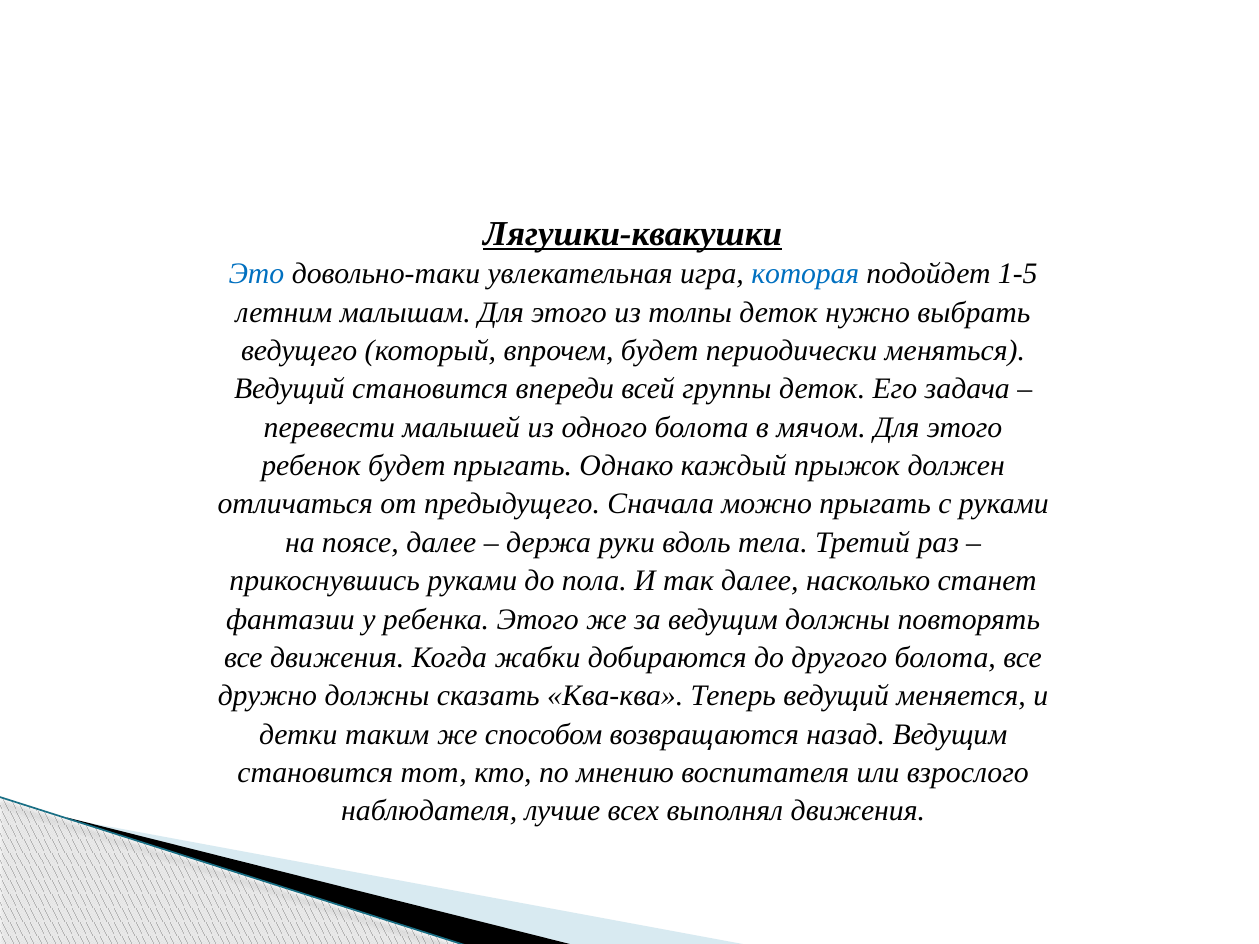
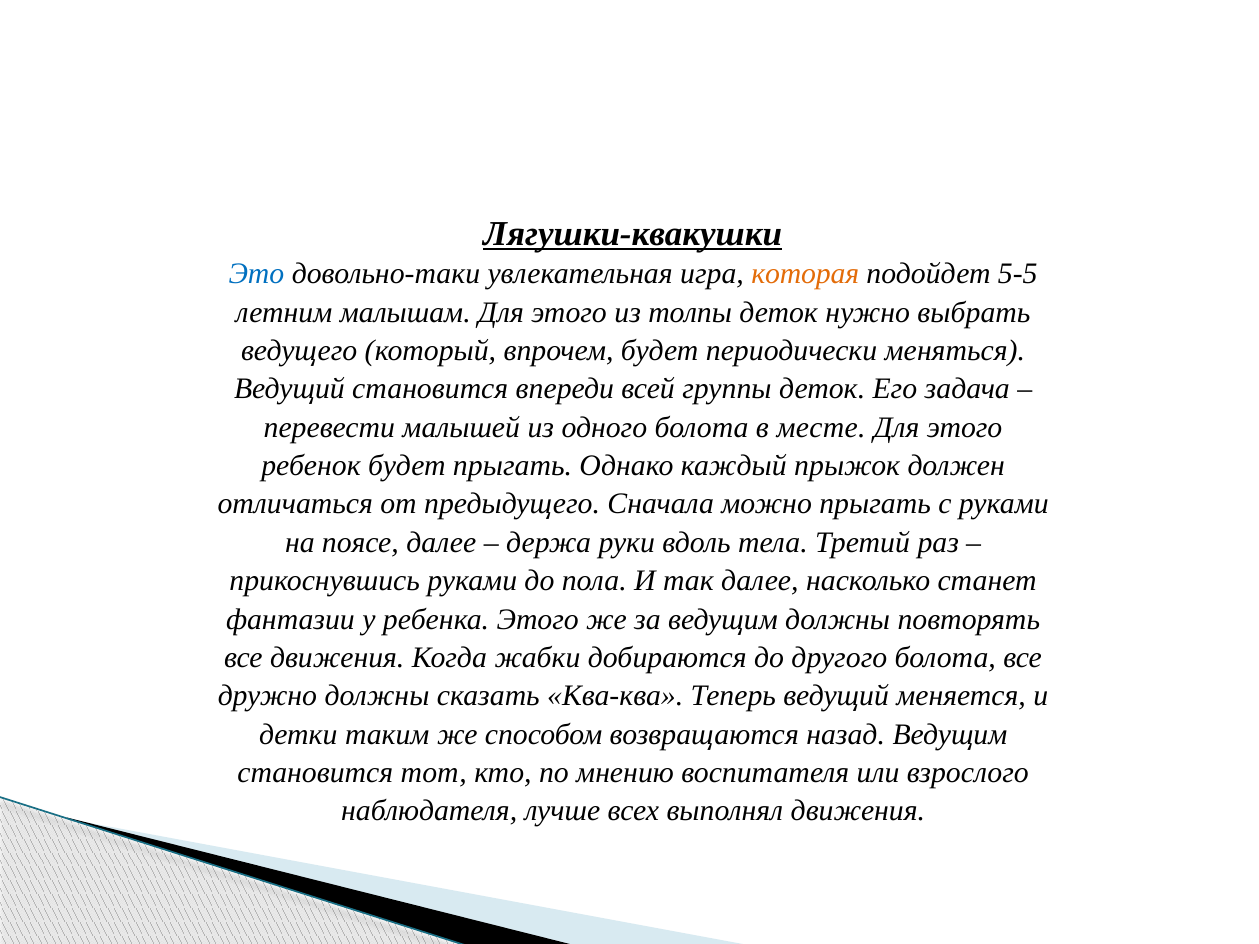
которая colour: blue -> orange (805, 274)
1-5: 1-5 -> 5-5 (1018, 274)
мячом: мячом -> месте (821, 428)
